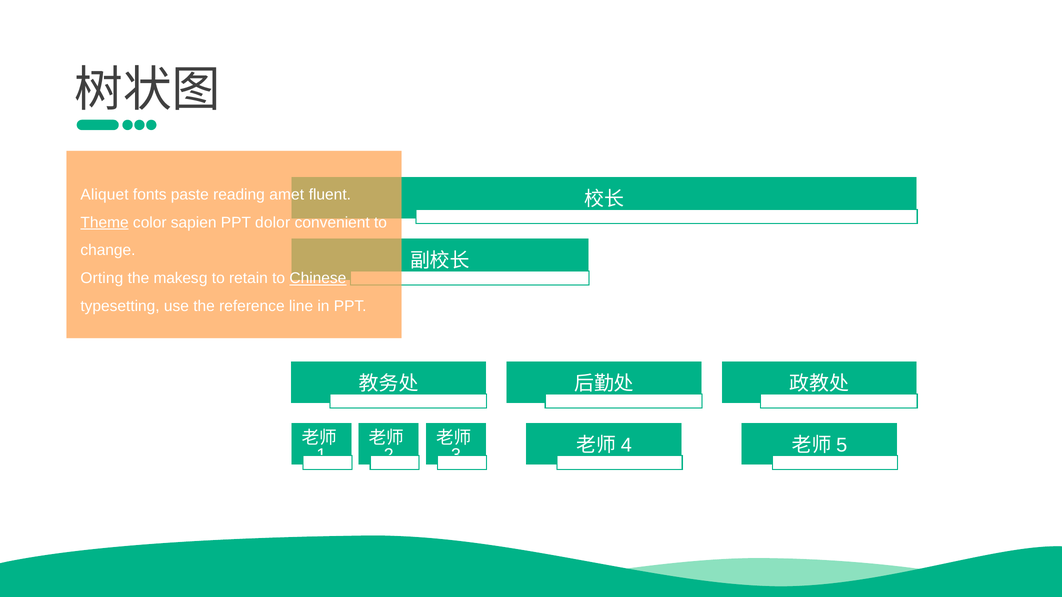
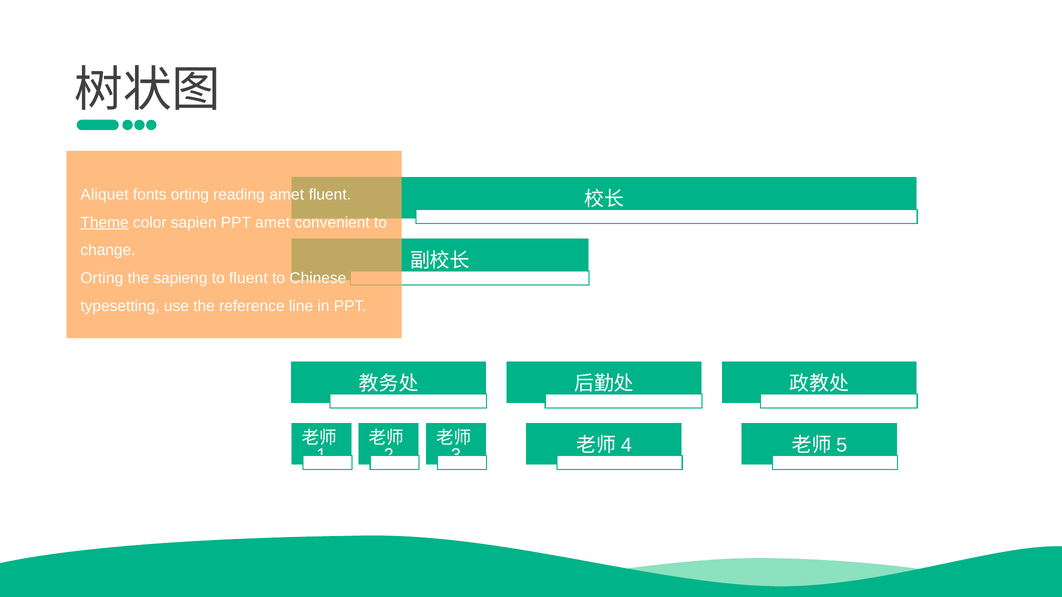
fonts paste: paste -> orting (190, 195)
PPT dolor: dolor -> amet (273, 223)
the makes: makes -> sapien (176, 278)
to retain: retain -> fluent (248, 278)
Chinese underline: present -> none (318, 278)
